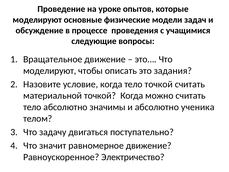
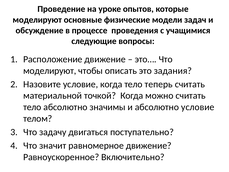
Вращательное: Вращательное -> Расположение (53, 59)
тело точкой: точкой -> теперь (159, 84)
абсолютно ученика: ученика -> условие (198, 107)
Электричество: Электричество -> Включительно (133, 157)
